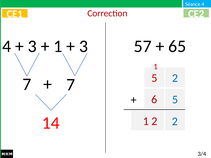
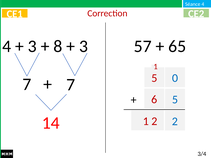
1: 1 -> 8 (58, 46)
5 2: 2 -> 0 (175, 78)
